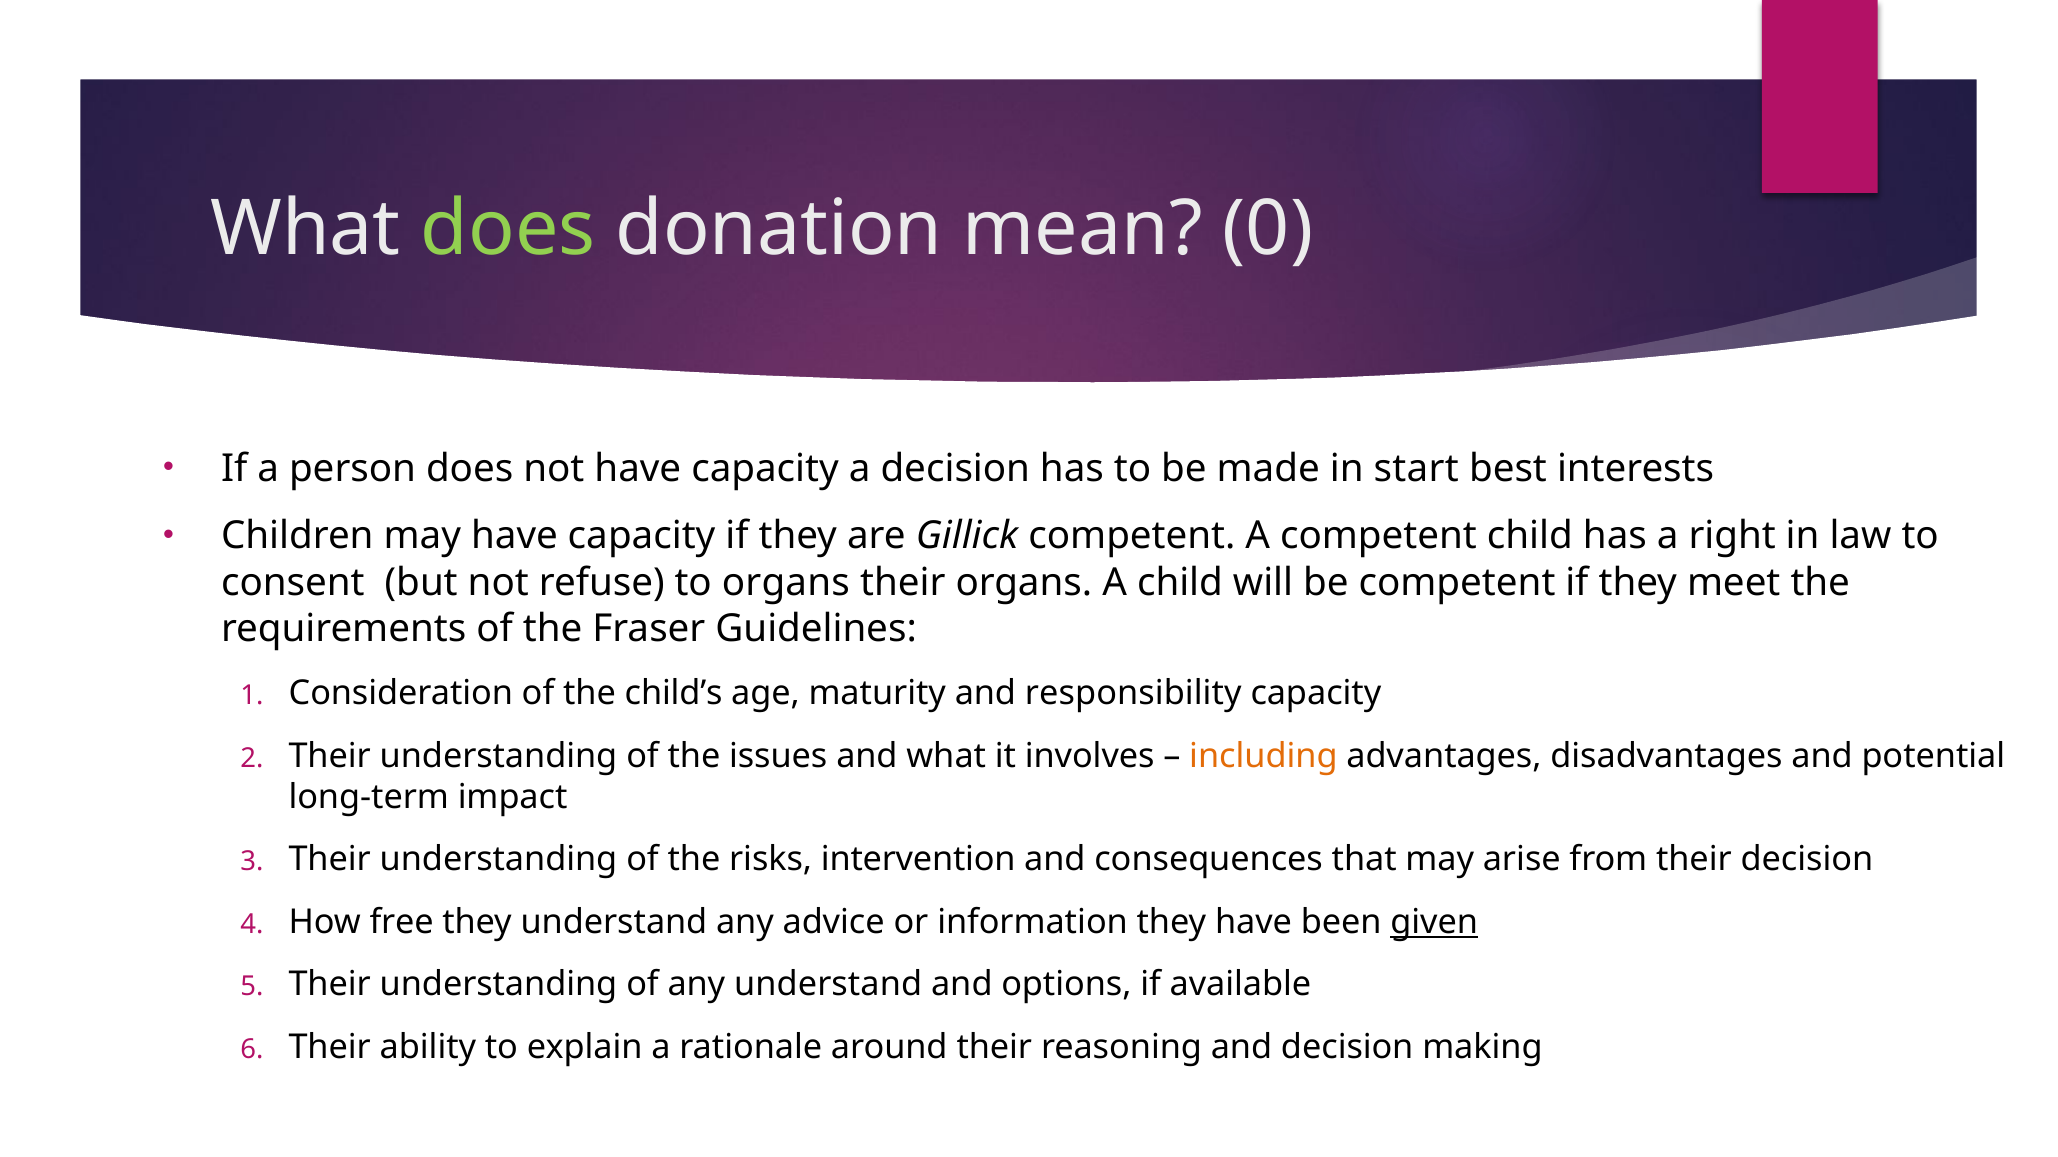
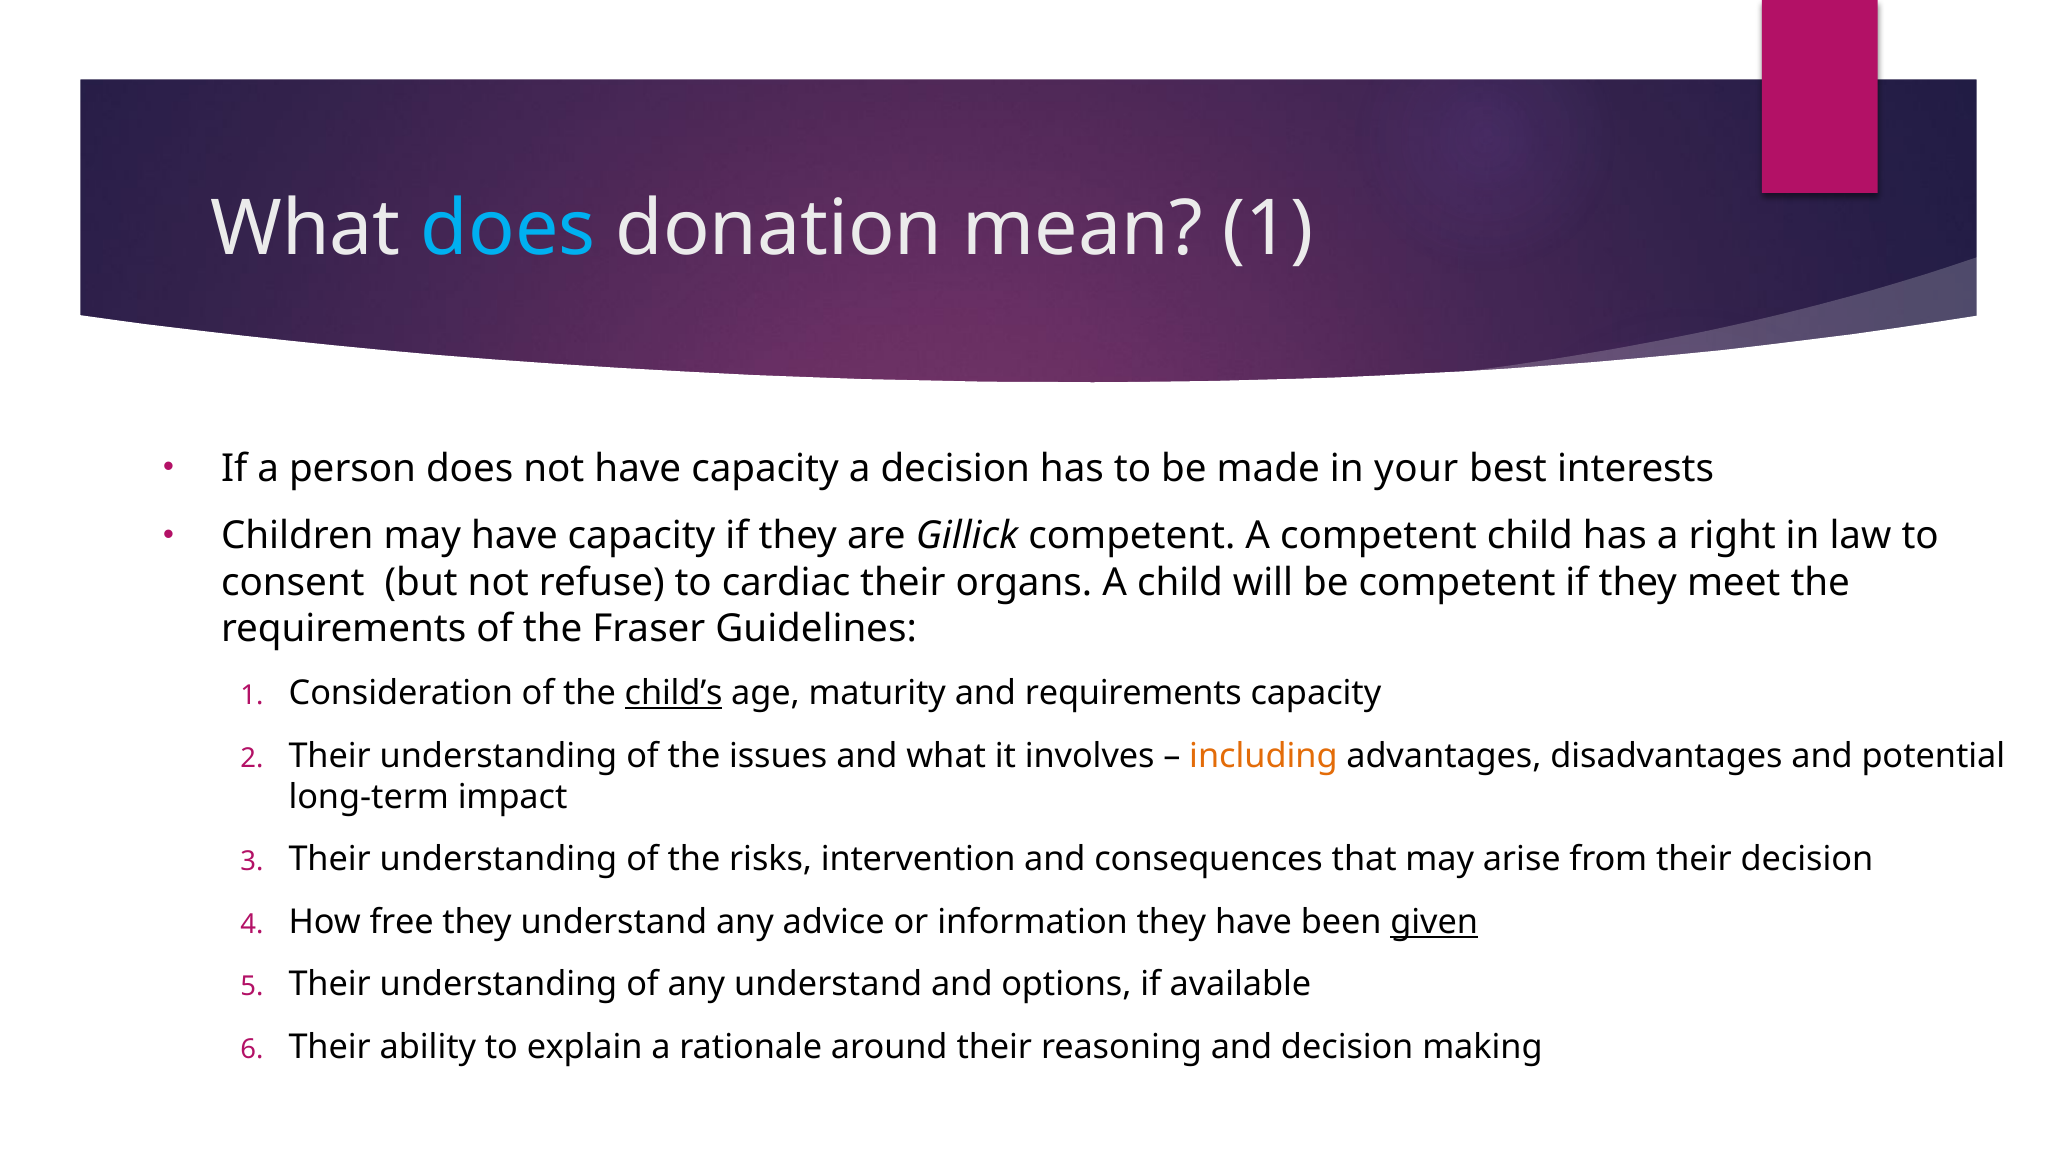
does colour: light green -> light blue (508, 229)
mean 0: 0 -> 1 (1268, 229)
start: start -> your (1416, 469)
to organs: organs -> cardiac (786, 583)
child’s underline: none -> present (674, 694)
and responsibility: responsibility -> requirements (1133, 694)
